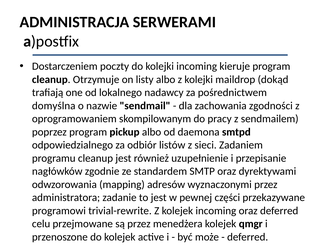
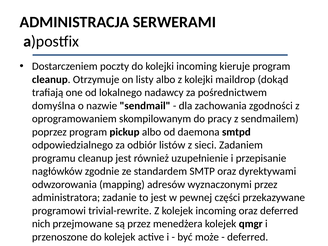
celu: celu -> nich (41, 224)
